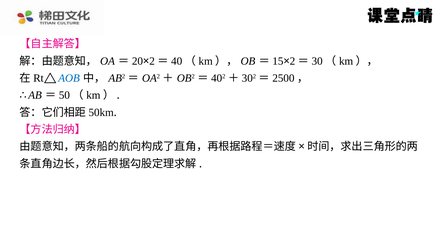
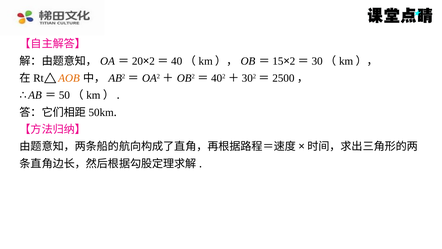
AOB colour: blue -> orange (69, 78)
